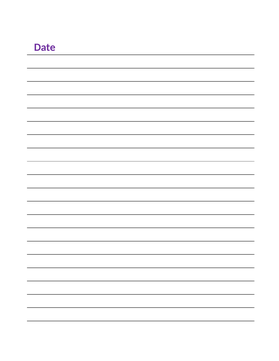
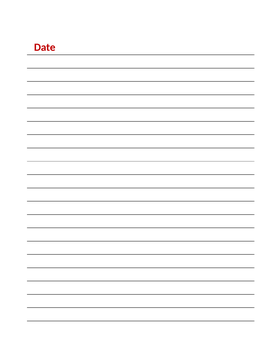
Date colour: purple -> red (45, 47)
